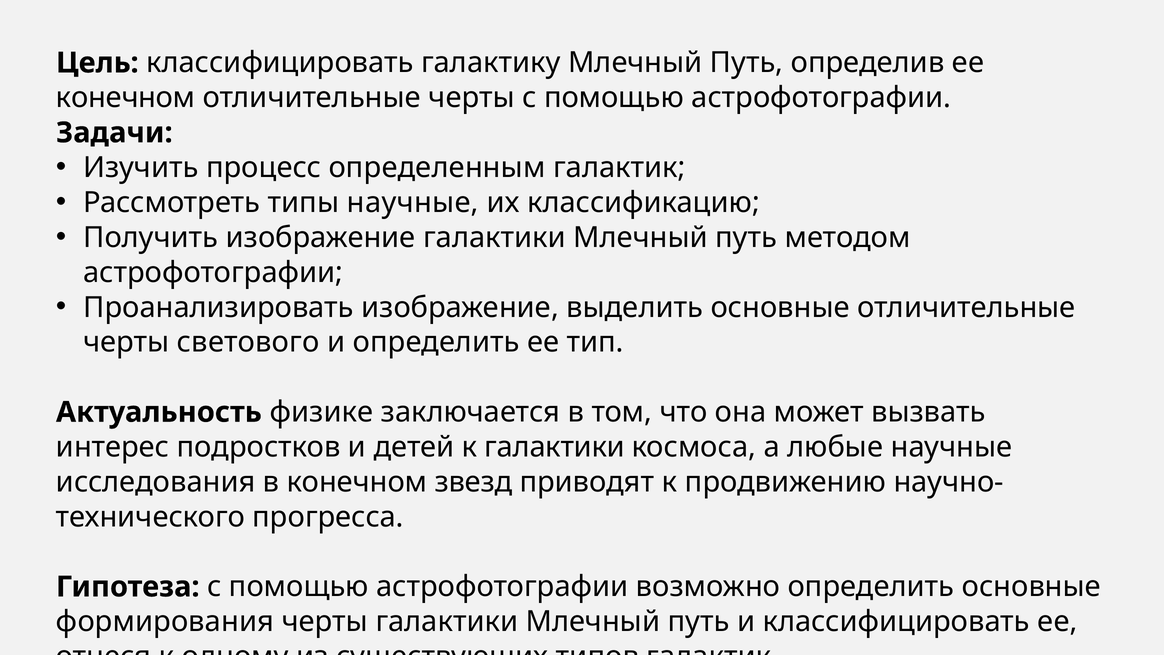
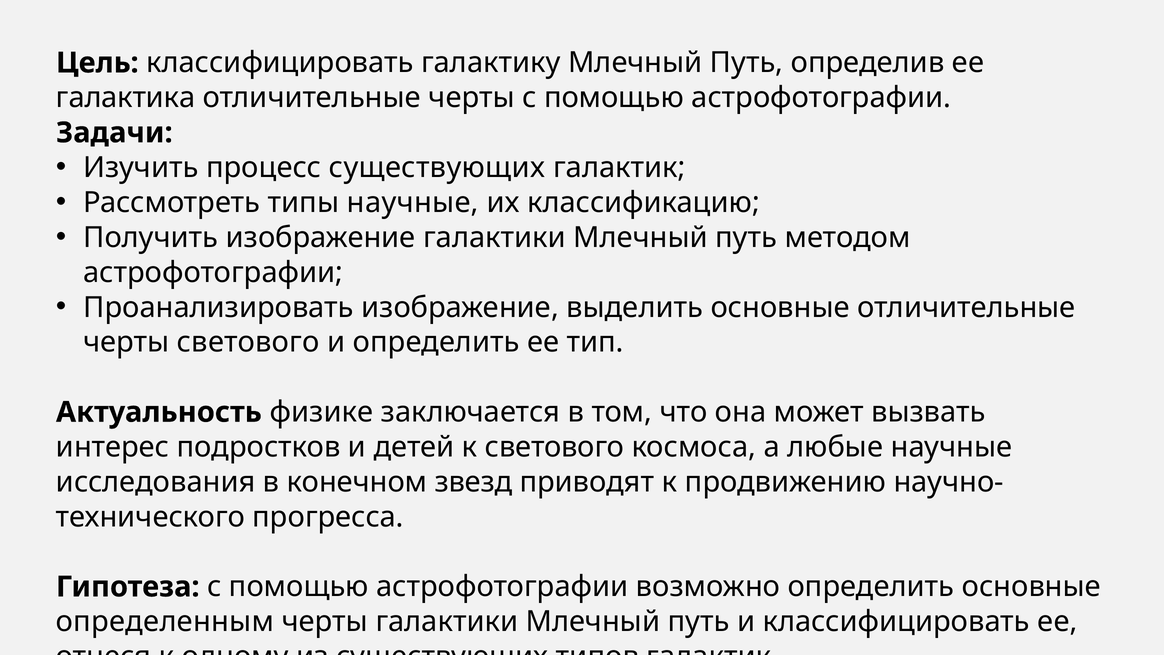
конечном: конечном -> галактика (126, 98)
процесс определенным: определенным -> существующих (437, 168)
к галактики: галактики -> светового (555, 447)
формирования: формирования -> определенным (165, 622)
